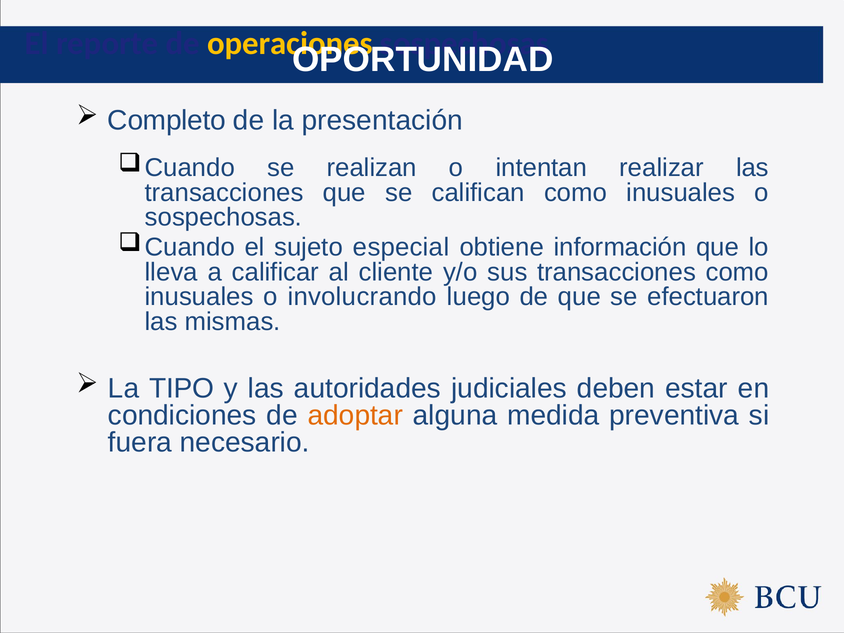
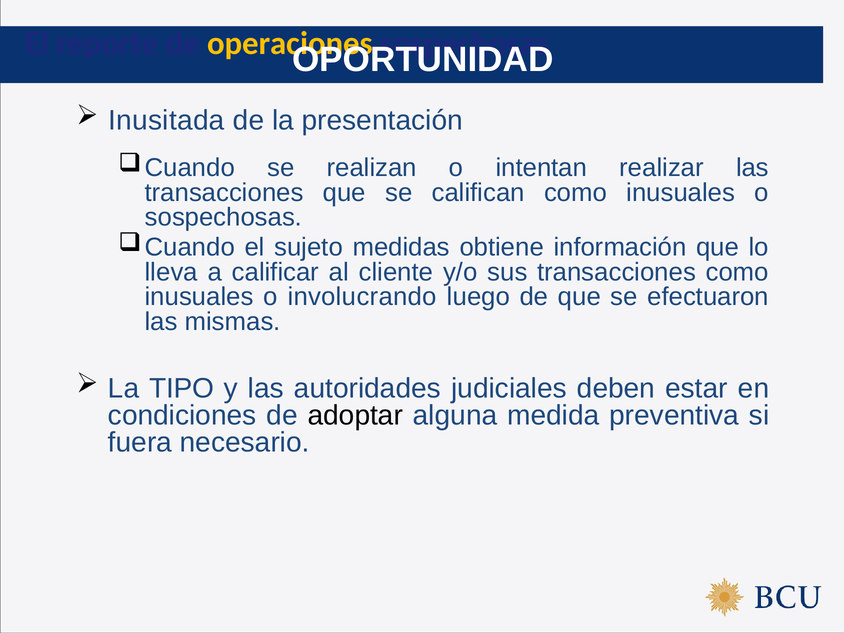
Completo: Completo -> Inusitada (166, 120)
especial: especial -> medidas (401, 247)
adoptar colour: orange -> black (355, 415)
